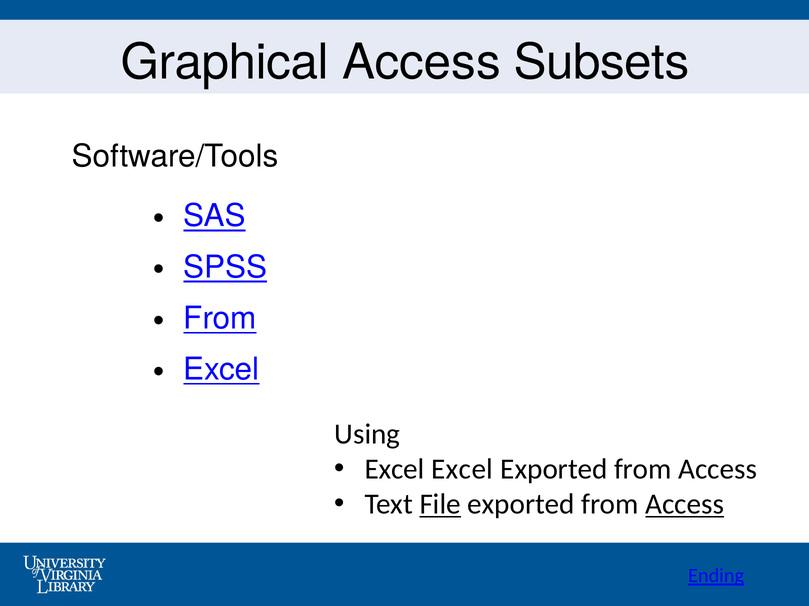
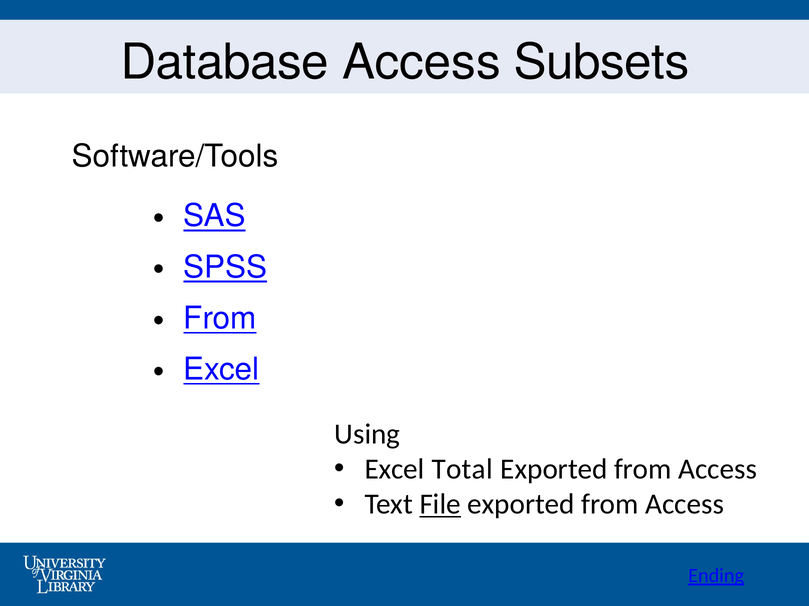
Graphical: Graphical -> Database (225, 63)
Excel Excel: Excel -> Total (462, 470)
Access underline: present -> none (685, 505)
